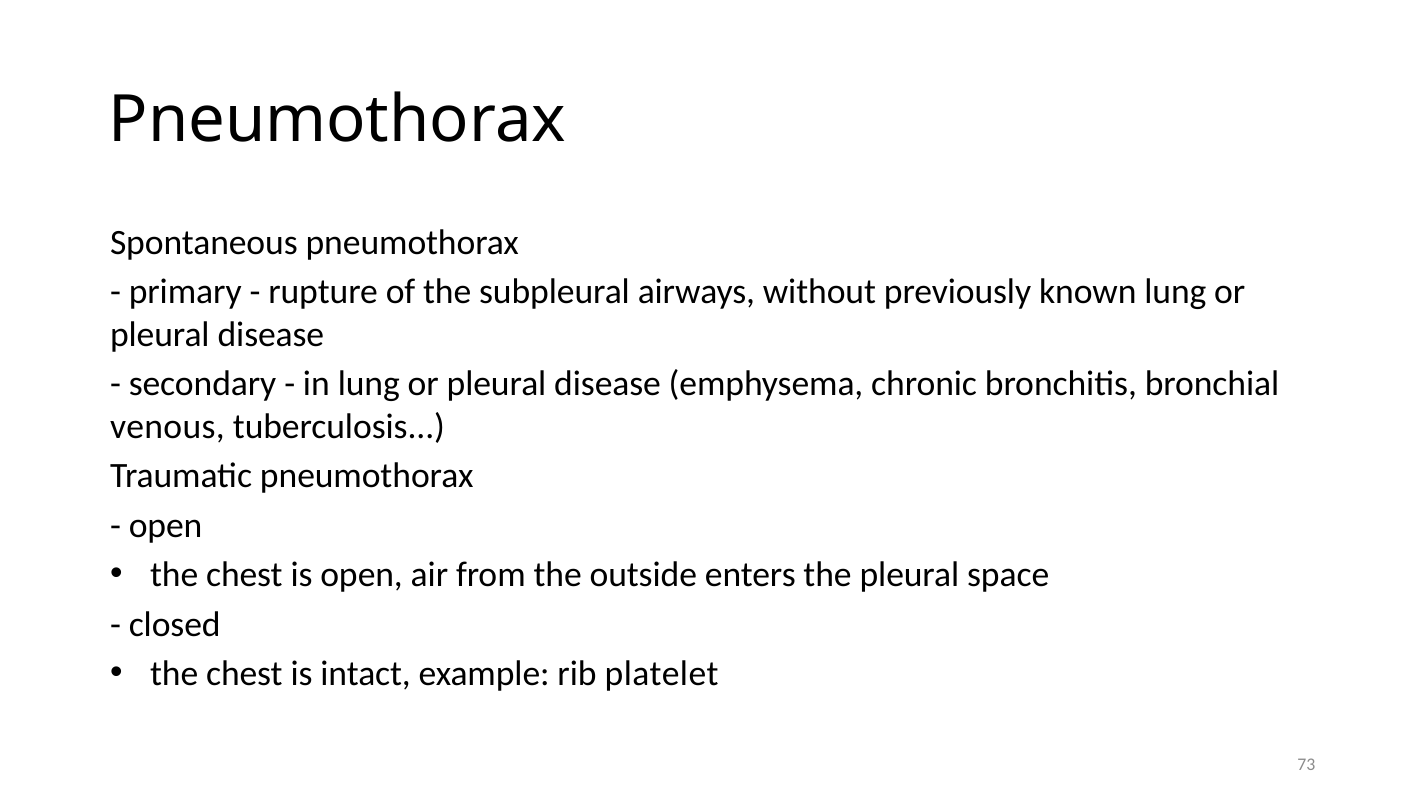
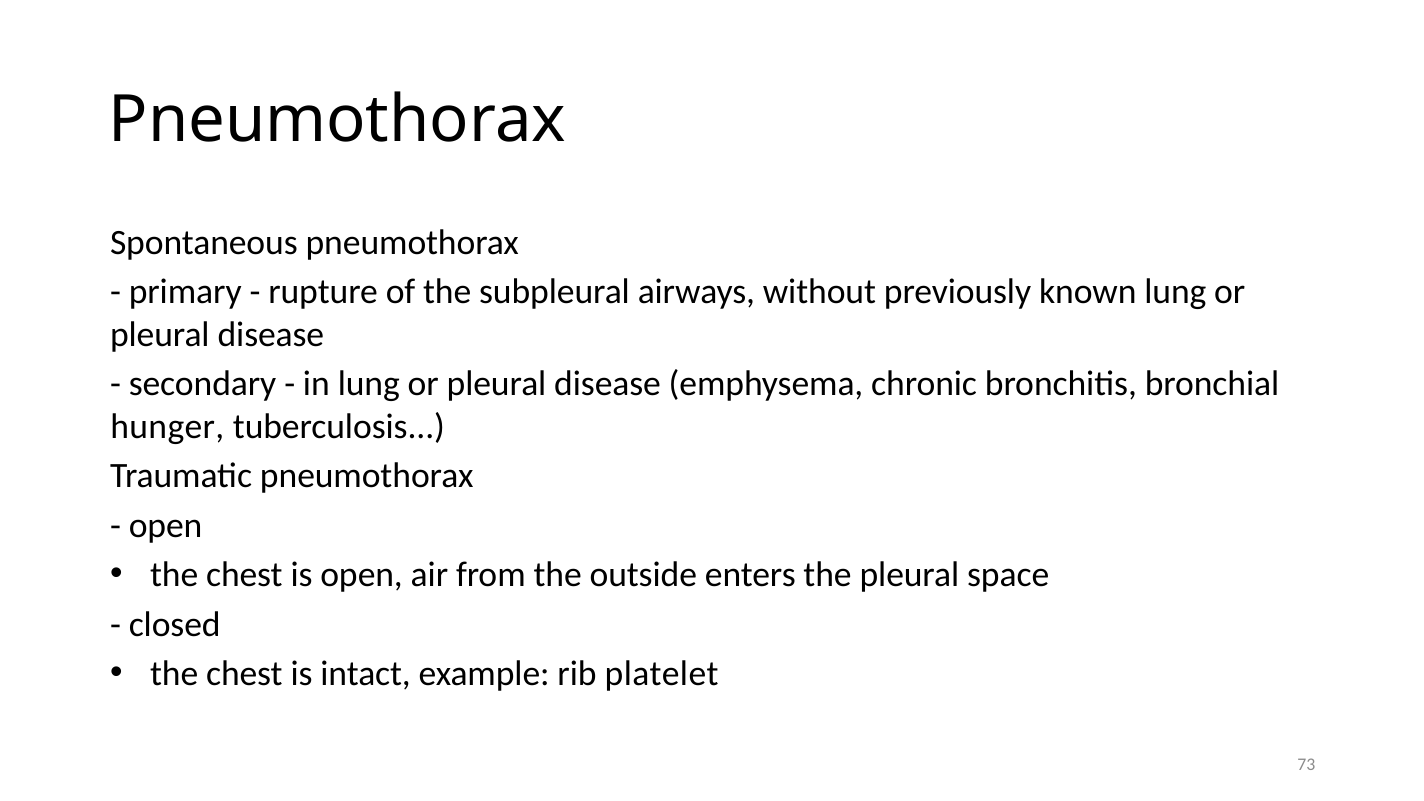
venous: venous -> hunger (167, 427)
